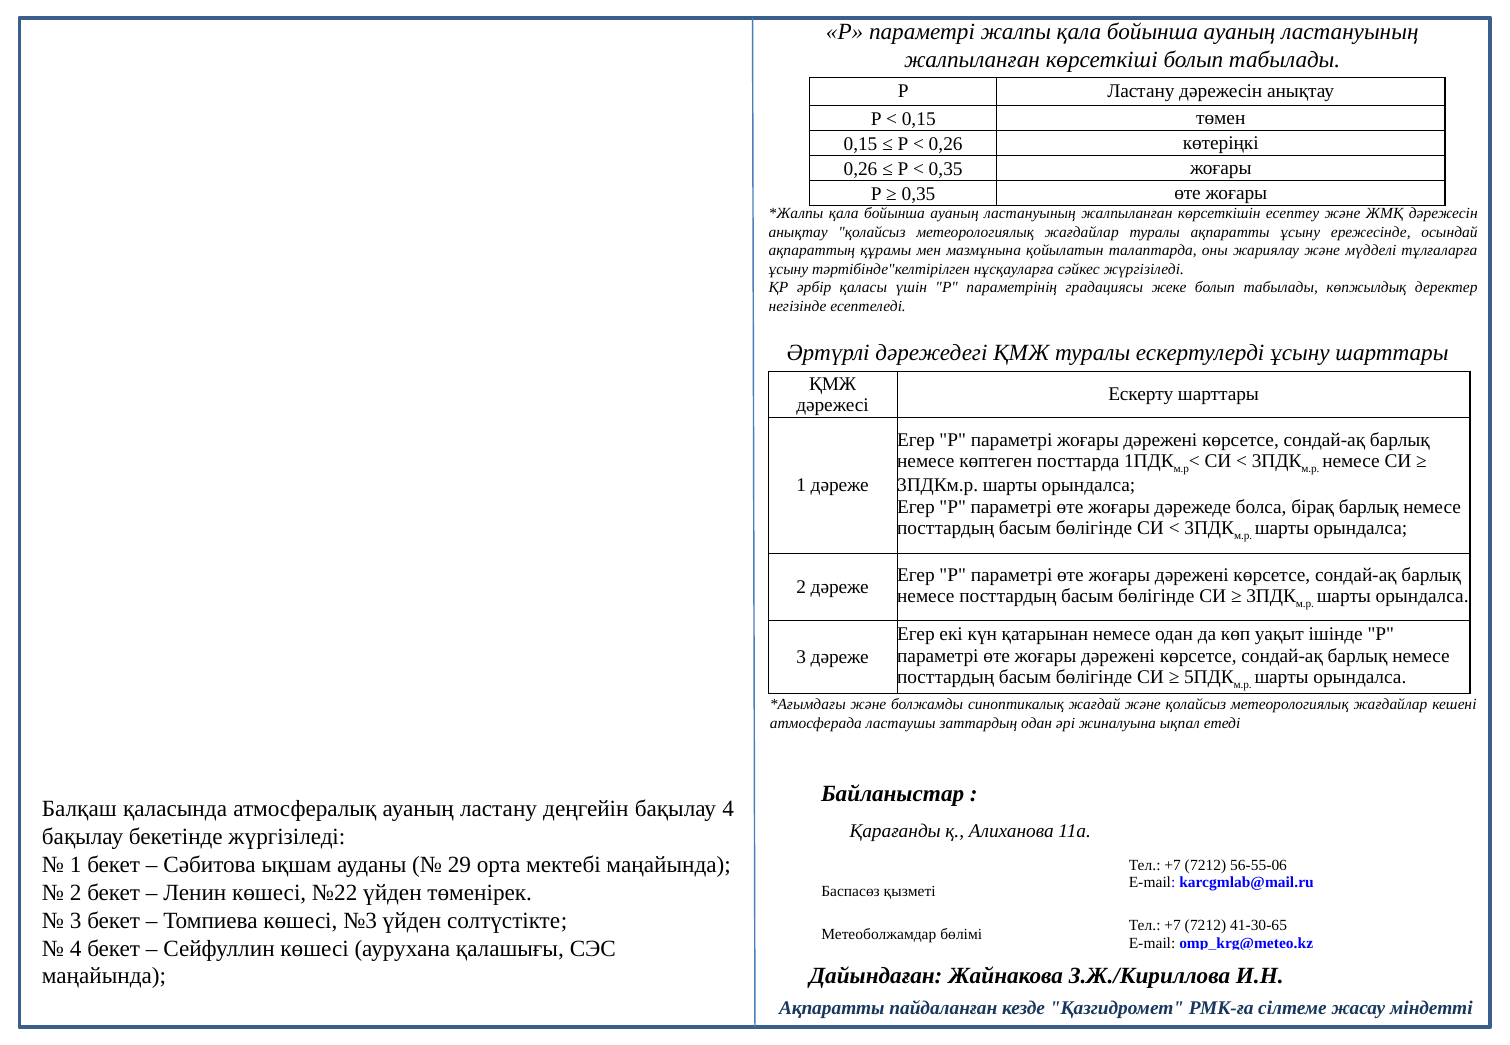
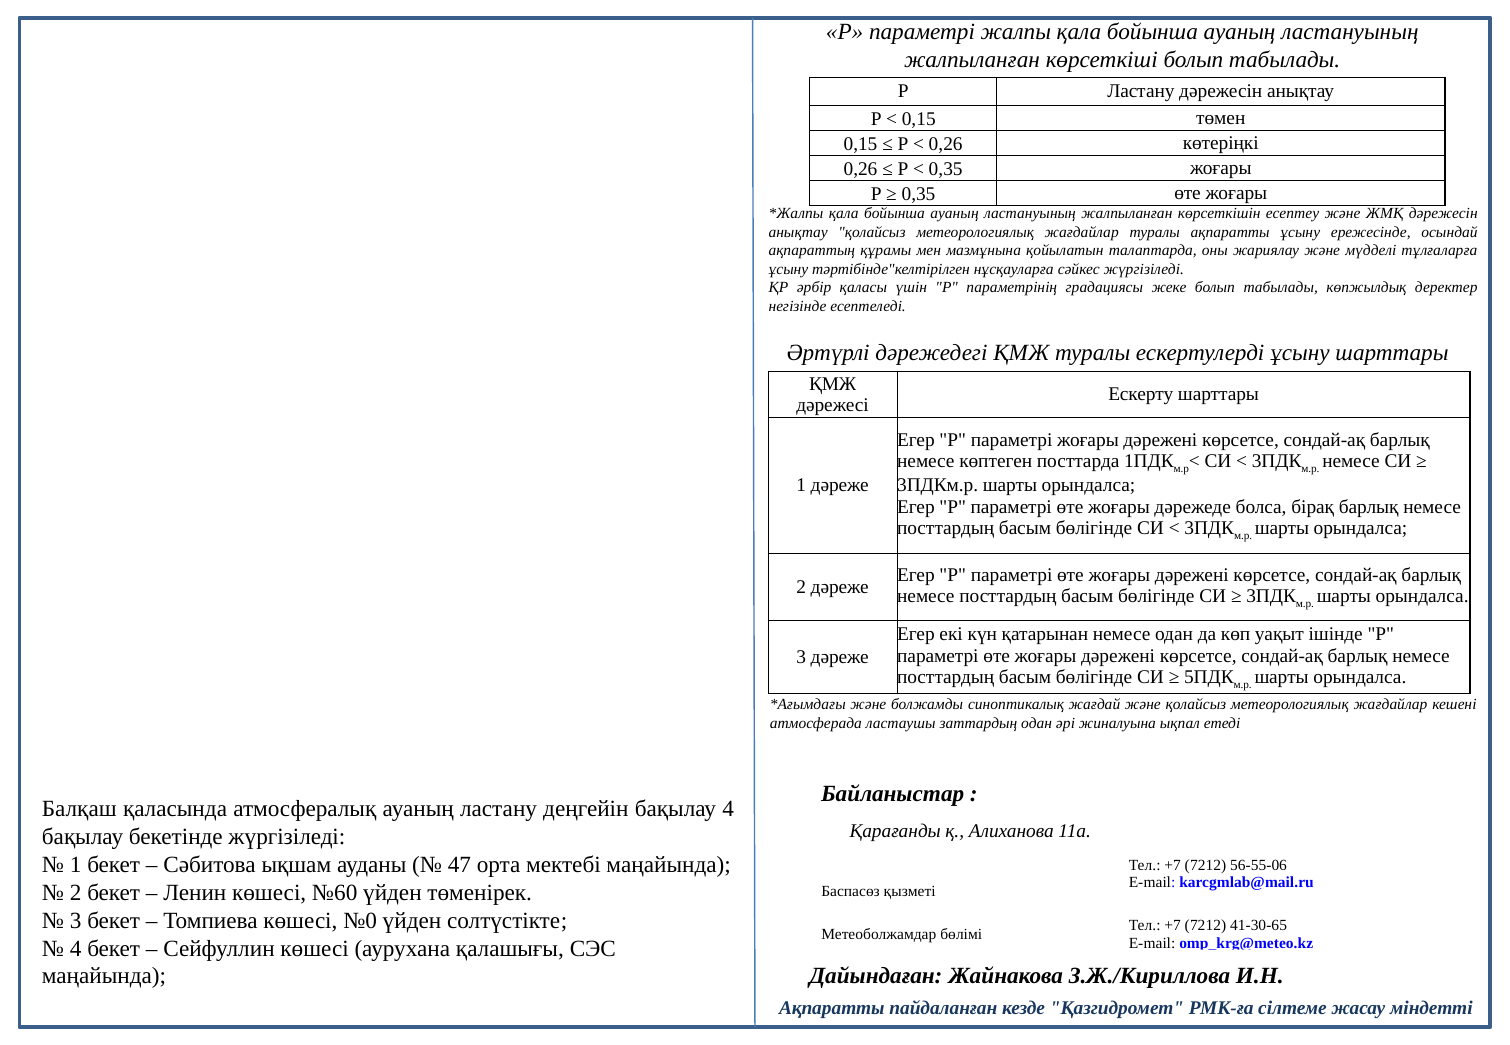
29: 29 -> 47 (459, 865)
№22: №22 -> №60 (335, 893)
№3: №3 -> №0 (360, 921)
